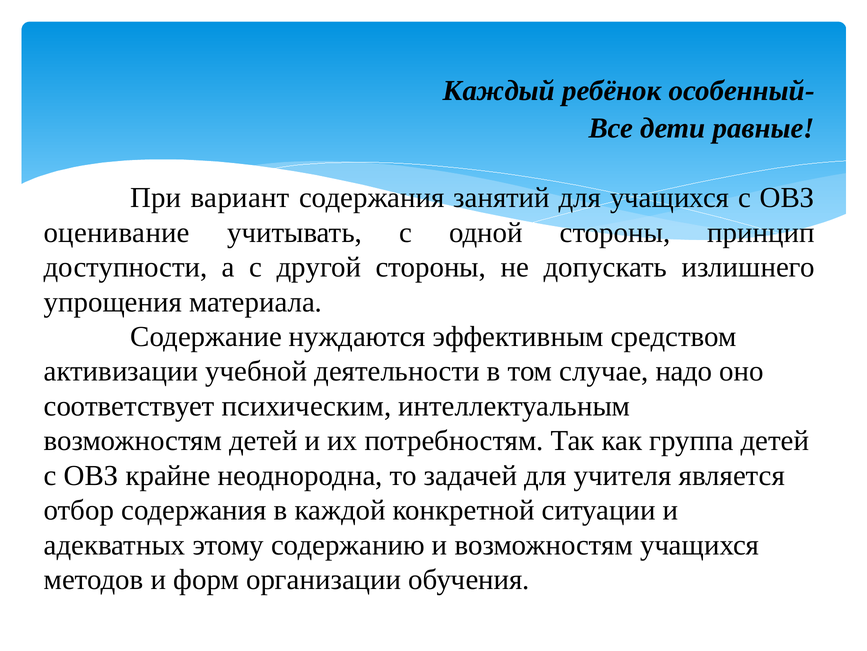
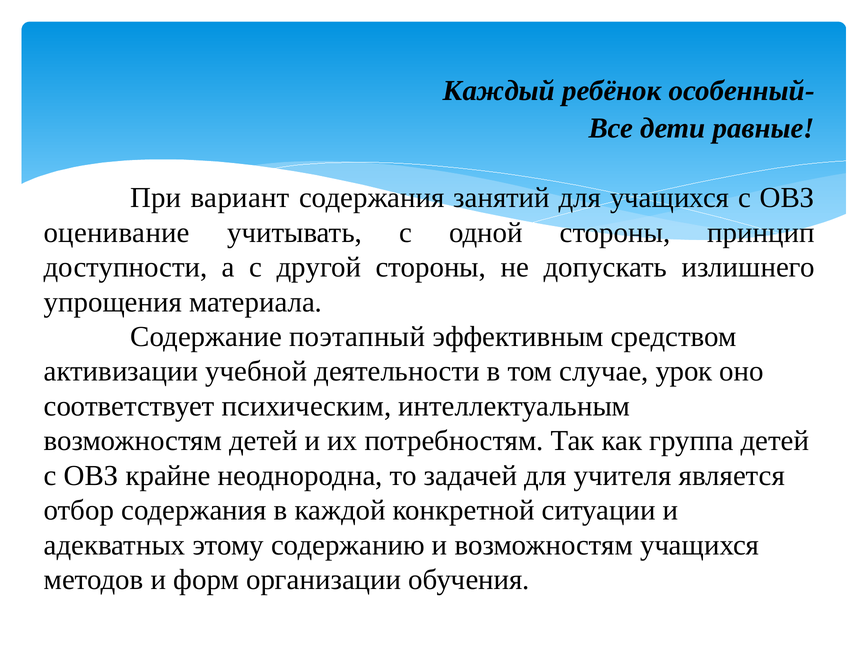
нуждаются: нуждаются -> поэтапный (357, 336)
надо: надо -> урок (684, 371)
